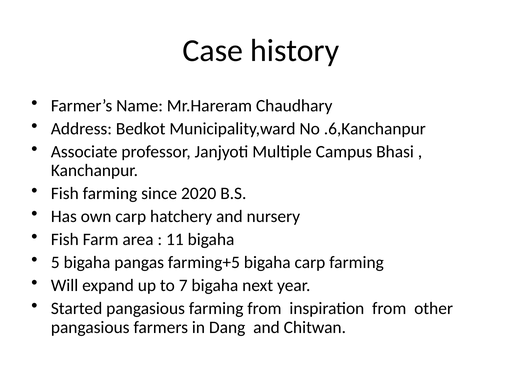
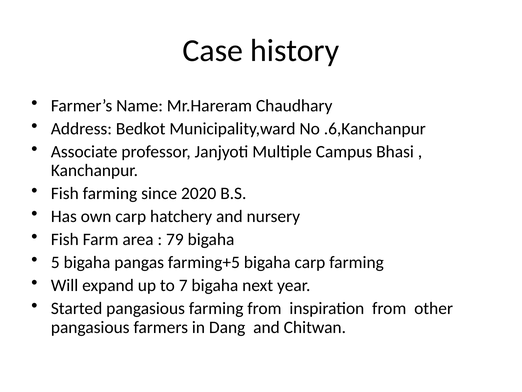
11: 11 -> 79 (175, 239)
